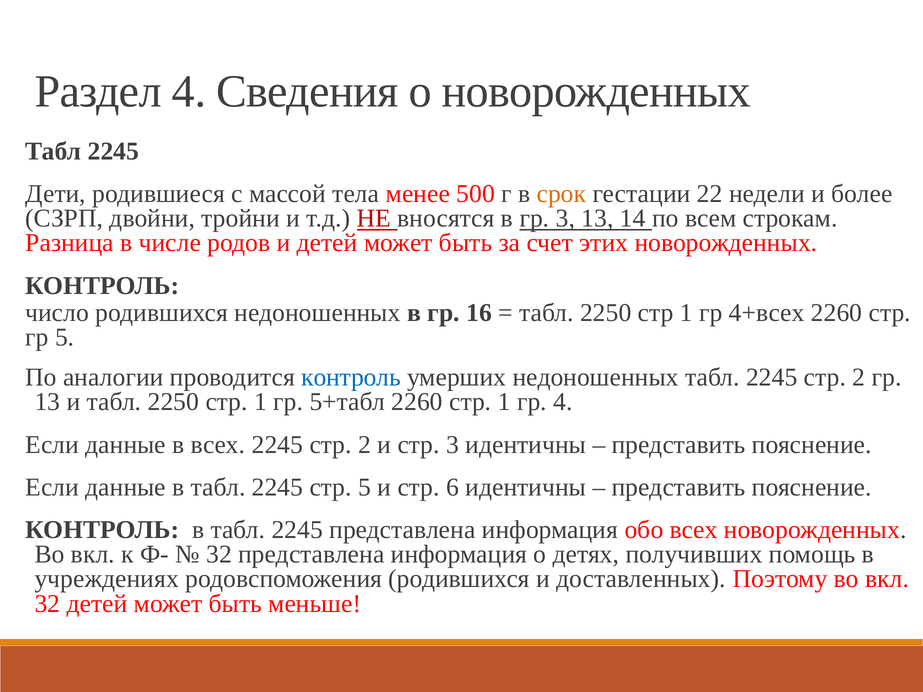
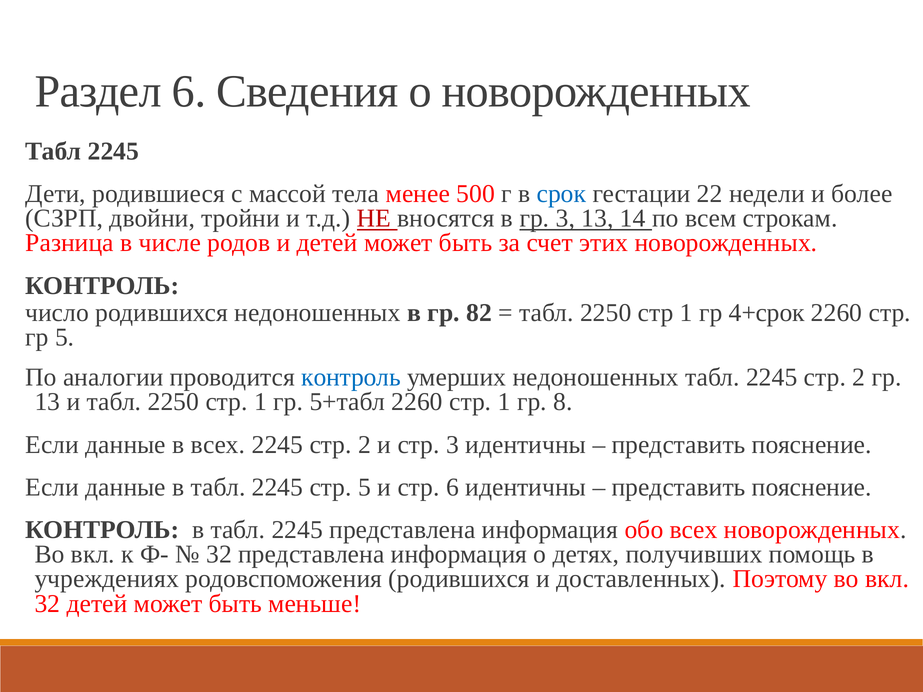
Раздел 4: 4 -> 6 (189, 91)
срок colour: orange -> blue (561, 194)
16: 16 -> 82 (479, 313)
4+всех: 4+всех -> 4+срок (767, 313)
гр 4: 4 -> 8 (563, 402)
